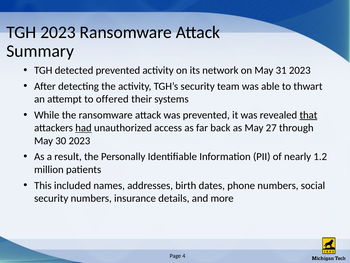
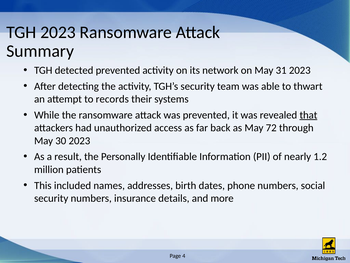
offered: offered -> records (112, 99)
had underline: present -> none (83, 128)
27: 27 -> 72 (271, 128)
